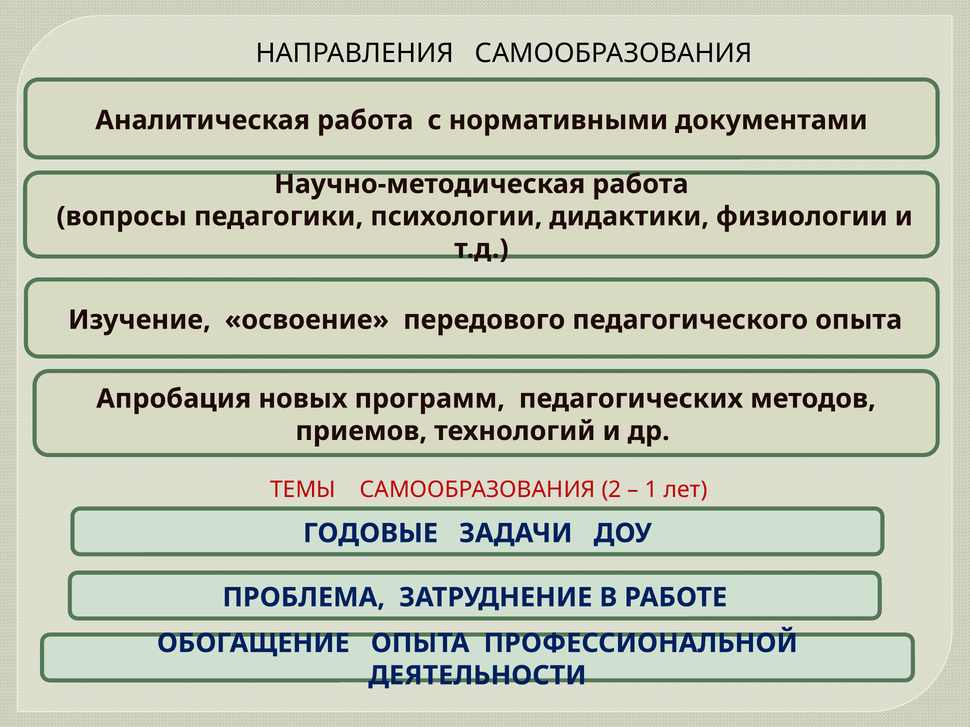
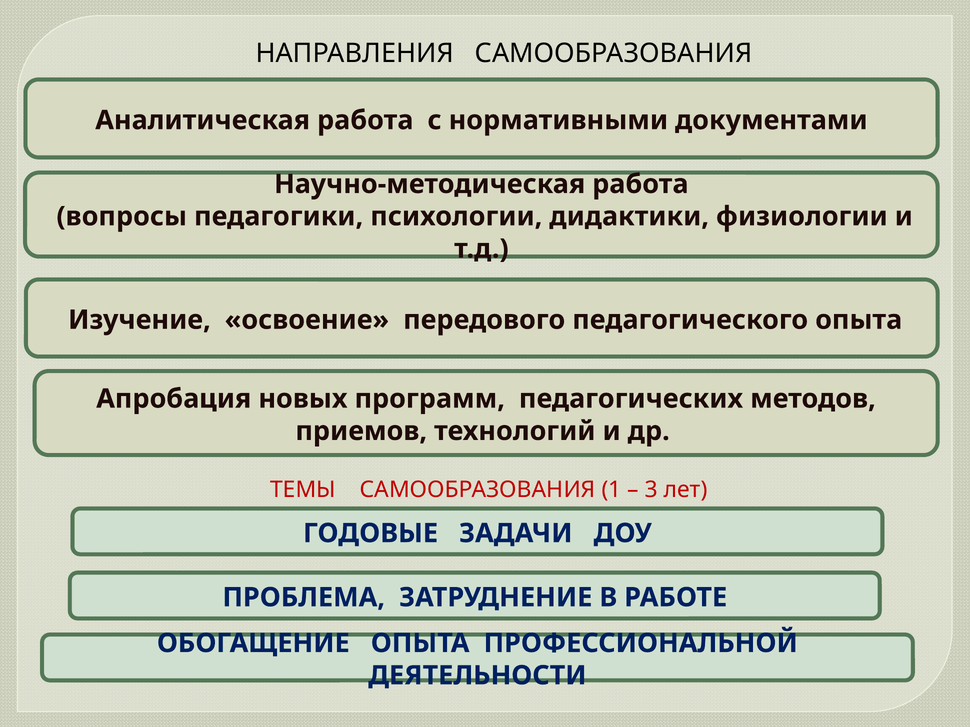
2: 2 -> 1 (612, 490)
1: 1 -> 3 (651, 490)
